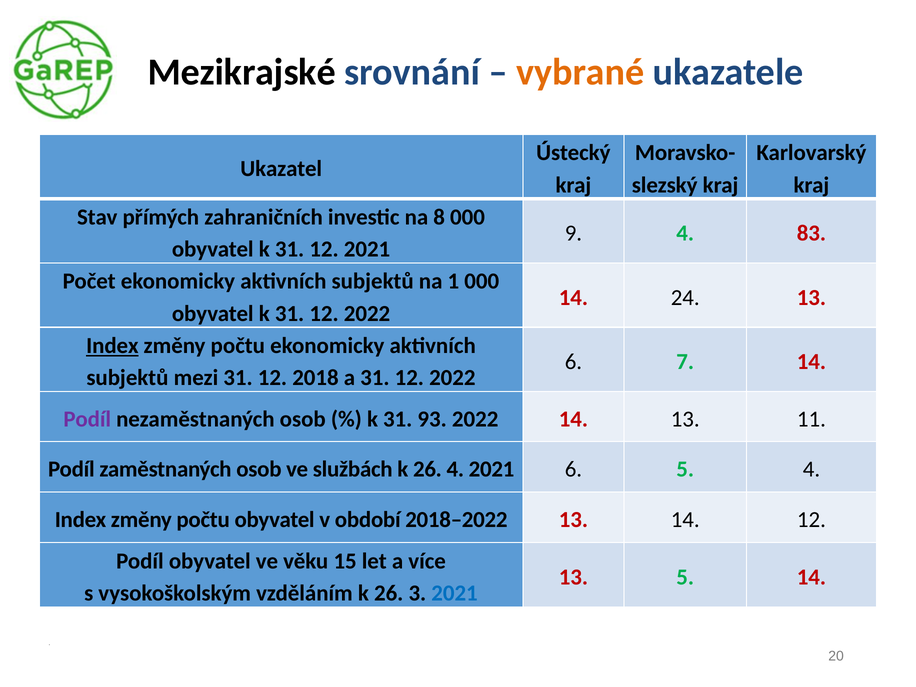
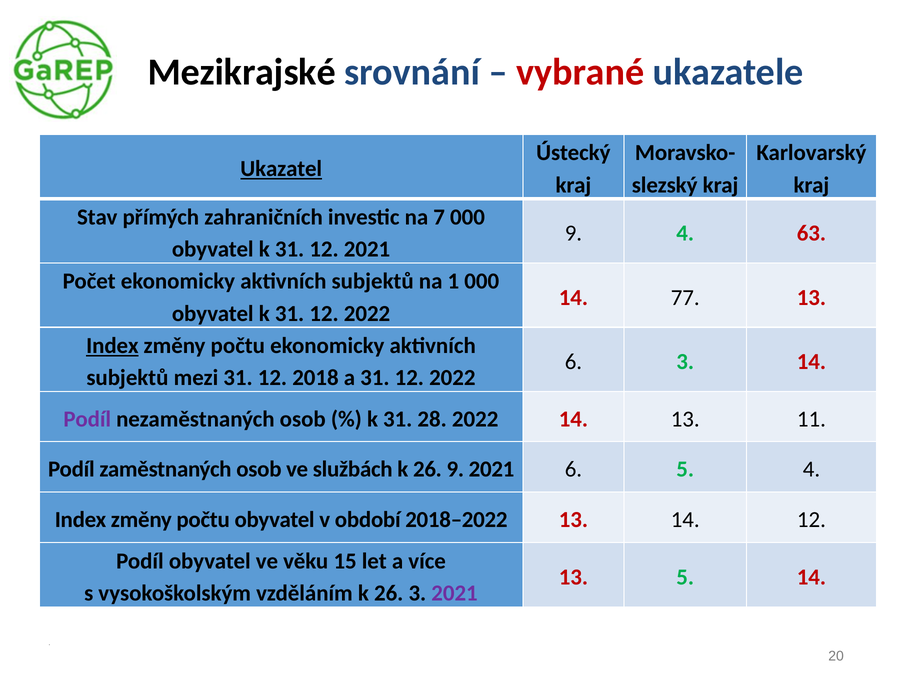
vybrané colour: orange -> red (580, 72)
Ukazatel underline: none -> present (281, 169)
8: 8 -> 7 (439, 217)
83: 83 -> 63 (811, 233)
24: 24 -> 77 (685, 298)
6 7: 7 -> 3 (685, 362)
93: 93 -> 28 (432, 419)
26 4: 4 -> 9 (455, 469)
2021 colour: blue -> purple (455, 593)
